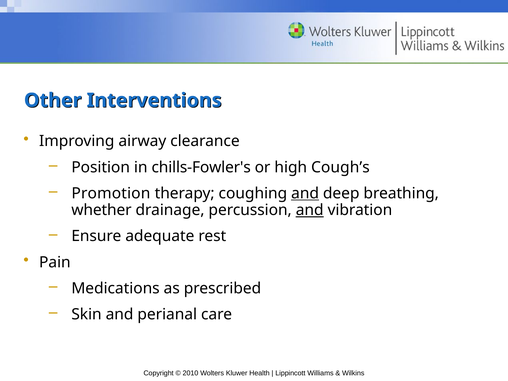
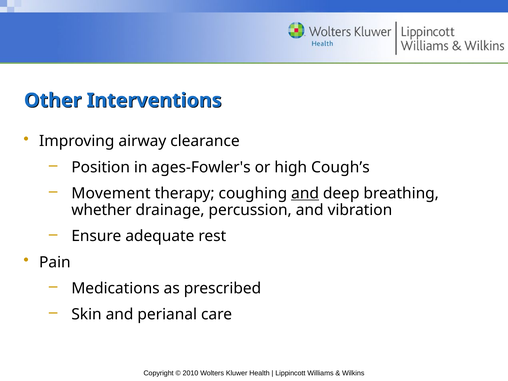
chills-Fowler's: chills-Fowler's -> ages-Fowler's (201, 167)
Promotion: Promotion -> Movement (111, 193)
and underline: present -> none (310, 210)
